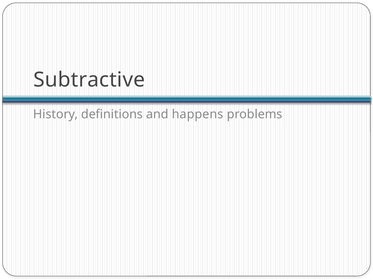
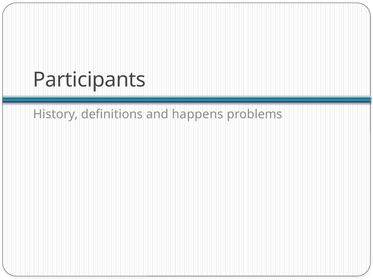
Subtractive: Subtractive -> Participants (89, 80)
